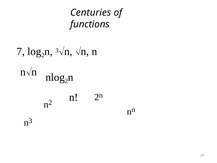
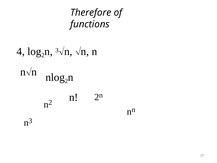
Centuries: Centuries -> Therefore (91, 13)
7: 7 -> 4 (21, 51)
